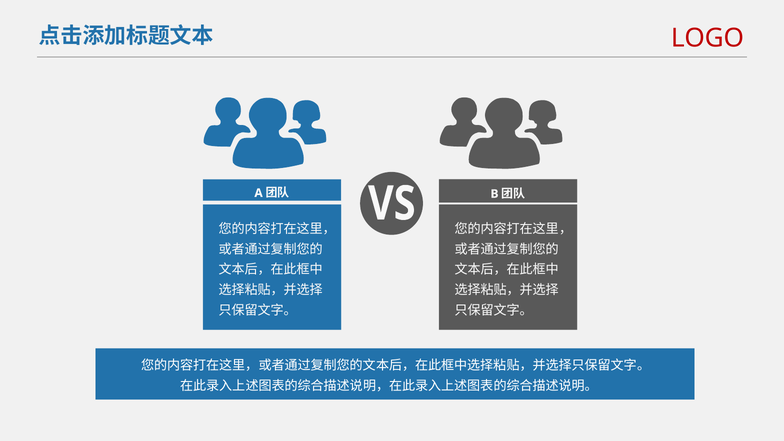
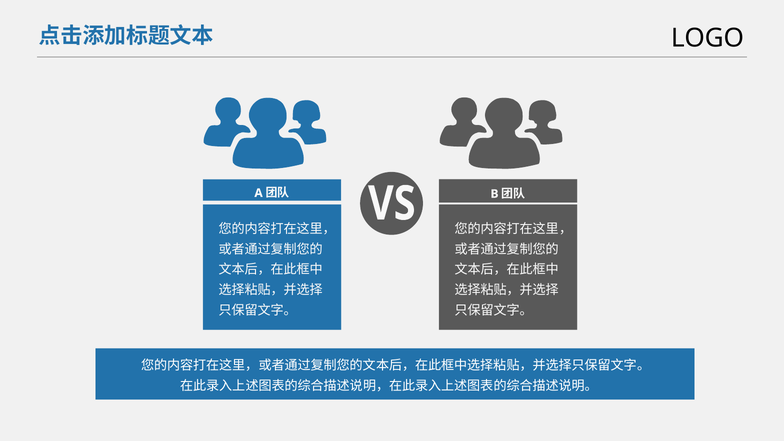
LOGO colour: red -> black (707, 38)
